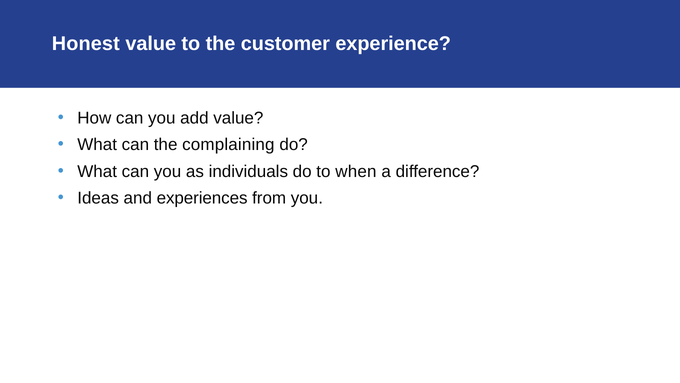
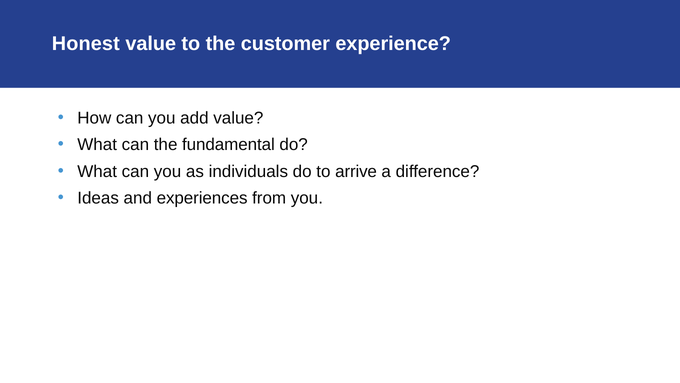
complaining: complaining -> fundamental (228, 144)
when: when -> arrive (356, 171)
